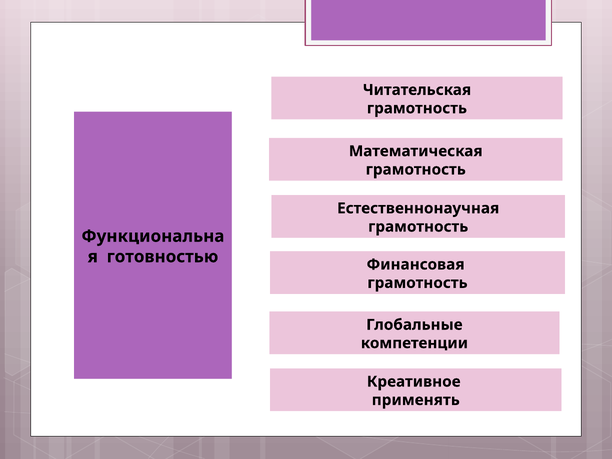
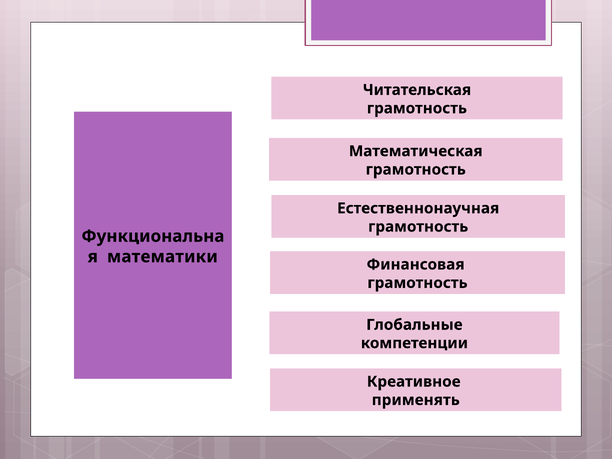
готовностью: готовностью -> математики (162, 257)
